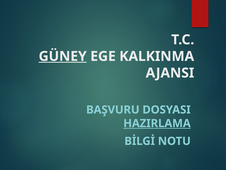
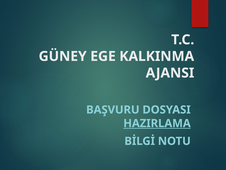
GÜNEY underline: present -> none (63, 56)
